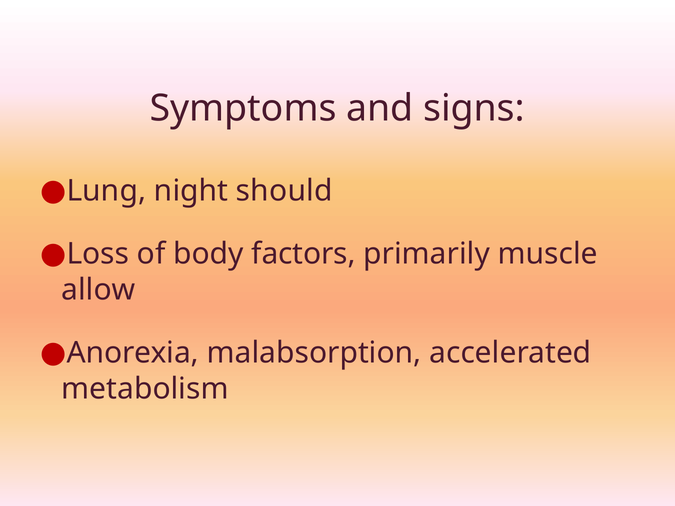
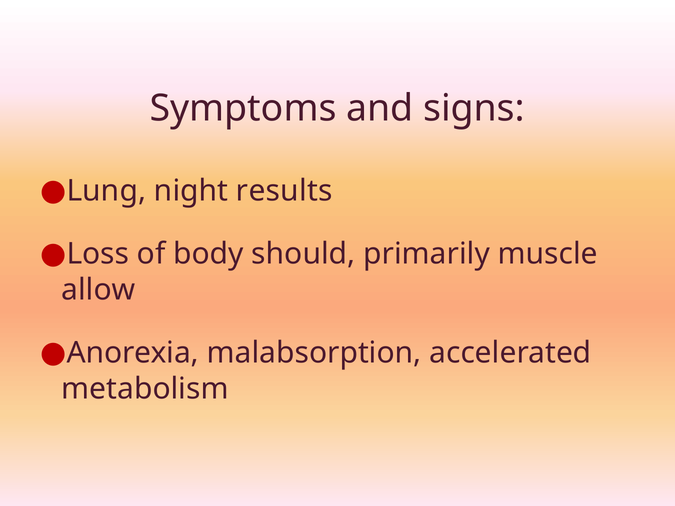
should: should -> results (284, 191)
factors: factors -> should (303, 254)
